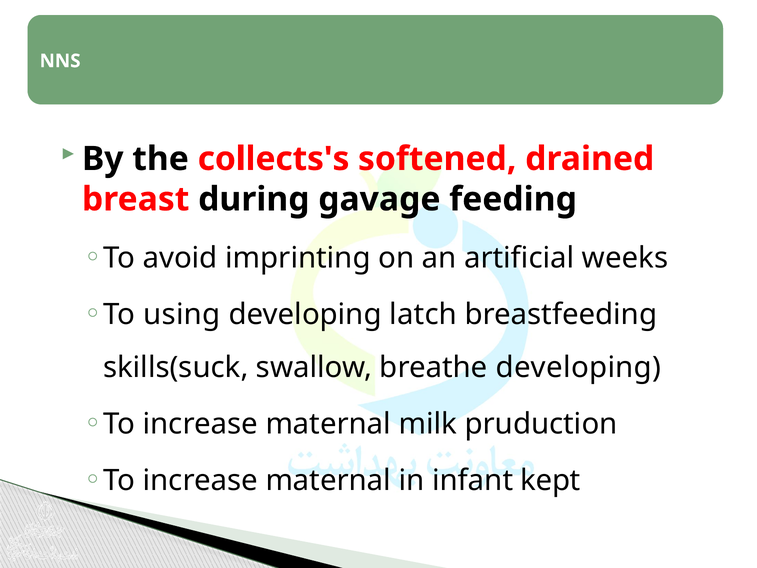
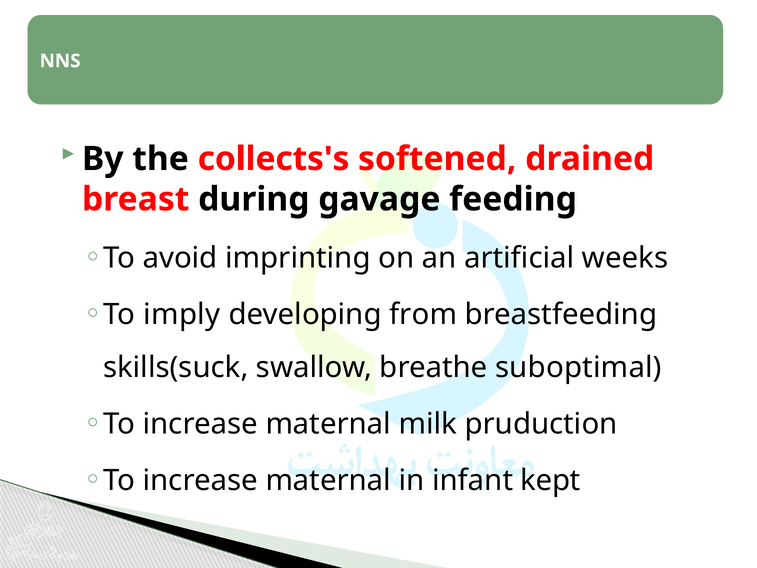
using: using -> imply (182, 314)
latch: latch -> from (423, 314)
breathe developing: developing -> suboptimal (578, 367)
